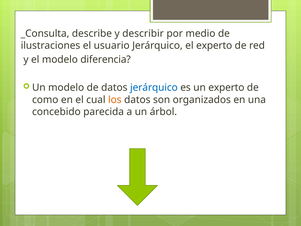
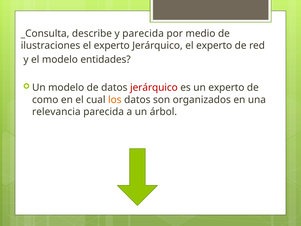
y describir: describir -> parecida (143, 33)
ilustraciones el usuario: usuario -> experto (112, 45)
diferencia: diferencia -> entidades (106, 59)
jerárquico colour: blue -> red (154, 88)
concebido: concebido -> relevancia (56, 112)
